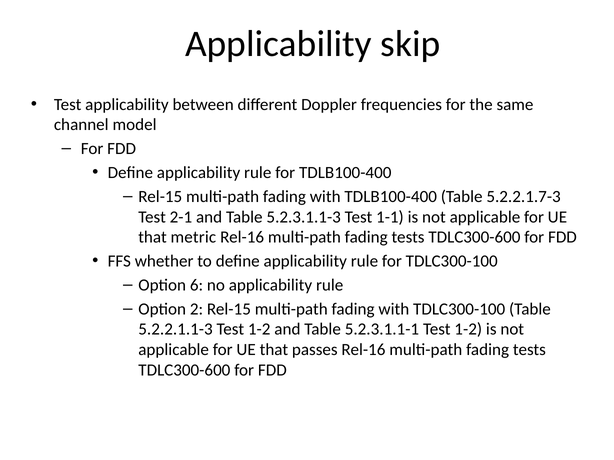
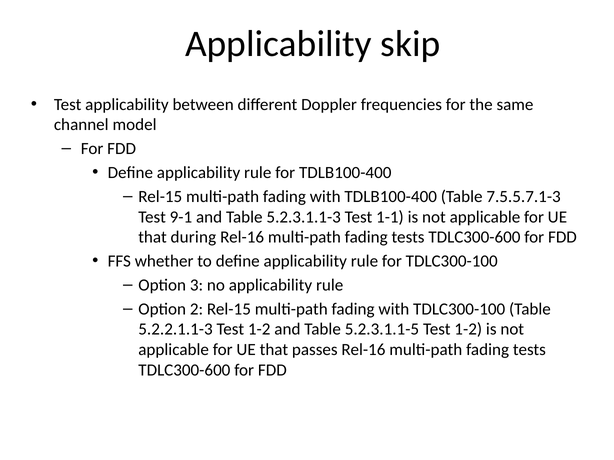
5.2.2.1.7-3: 5.2.2.1.7-3 -> 7.5.5.7.1-3 (524, 197)
2-1: 2-1 -> 9-1 (181, 217)
metric: metric -> during (193, 238)
6: 6 -> 3 (197, 285)
5.2.3.1.1-1: 5.2.3.1.1-1 -> 5.2.3.1.1-5 (382, 330)
